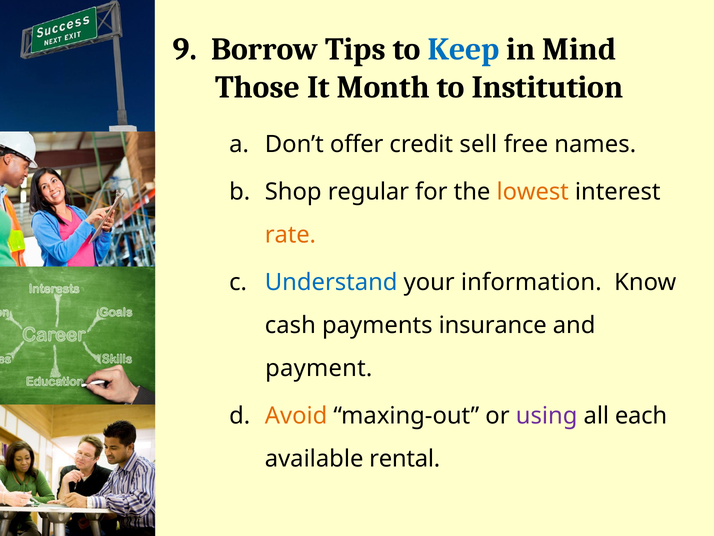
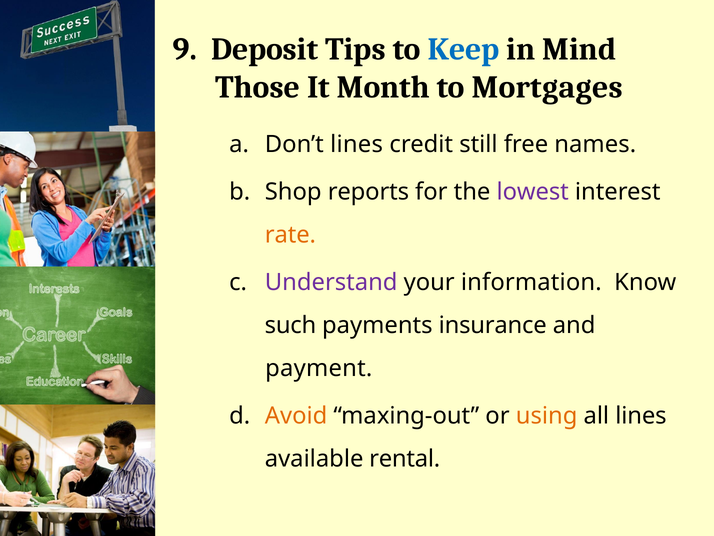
Borrow: Borrow -> Deposit (265, 49)
Institution: Institution -> Mortgages (547, 87)
Don’t offer: offer -> lines (357, 144)
sell: sell -> still (478, 144)
regular: regular -> reports (368, 192)
lowest colour: orange -> purple (533, 192)
Understand colour: blue -> purple (331, 282)
cash: cash -> such (290, 325)
using colour: purple -> orange (547, 415)
all each: each -> lines (641, 415)
